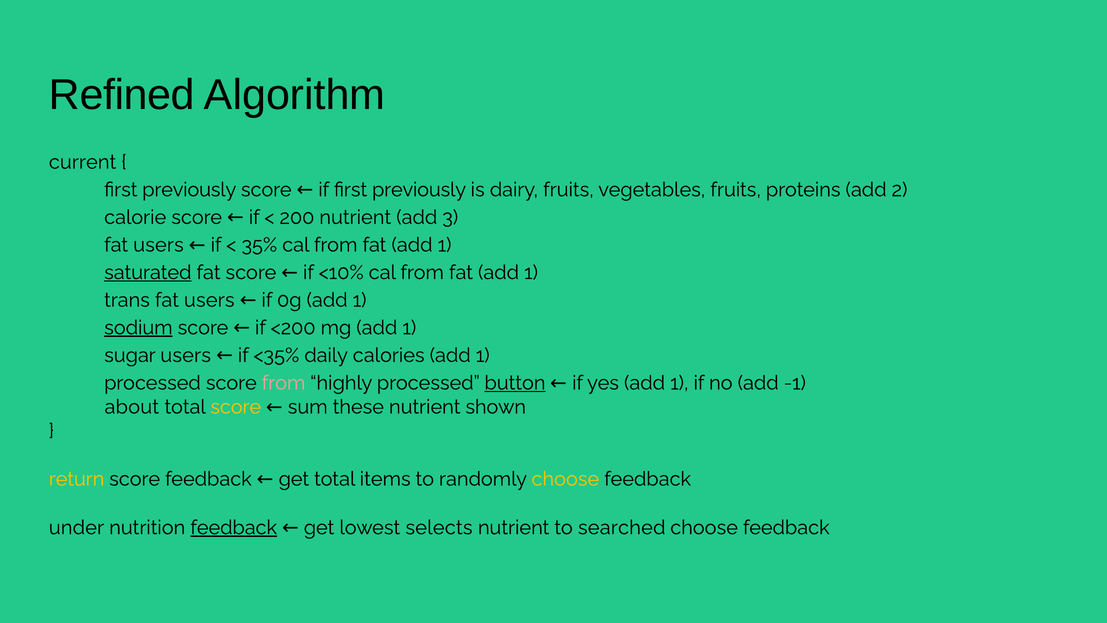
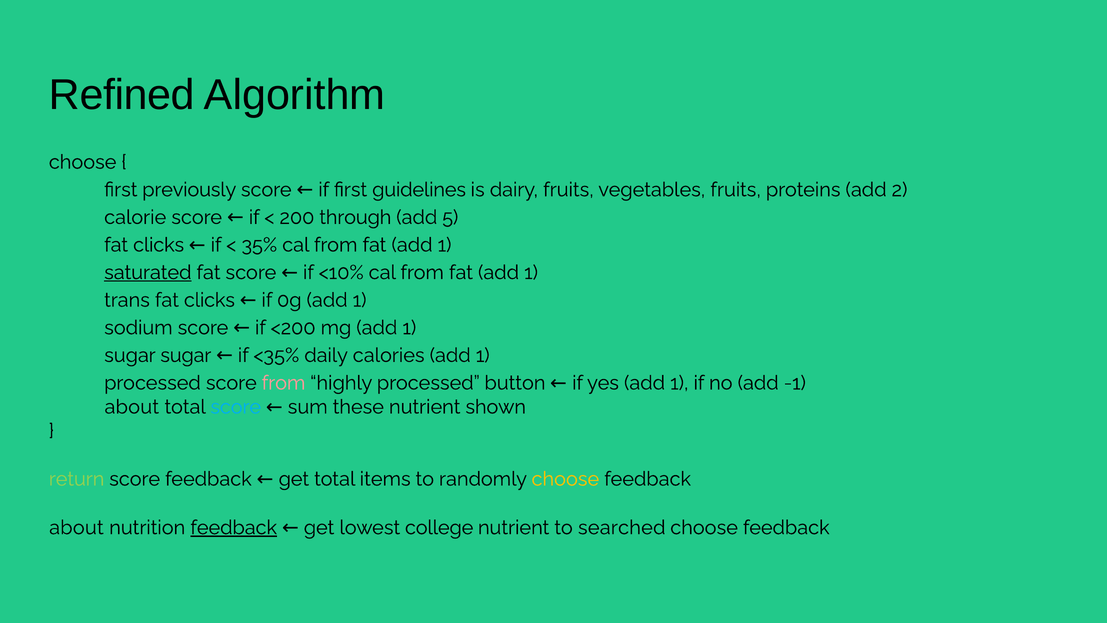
current: current -> choose (83, 162)
if first previously: previously -> guidelines (419, 190)
200 nutrient: nutrient -> through (355, 217)
3: 3 -> 5 (450, 217)
users: users -> clicks (159, 245)
trans fat users: users -> clicks (209, 300)
sodium underline: present -> none (138, 328)
sugar users: users -> sugar (186, 355)
button underline: present -> none (515, 383)
score colour: yellow -> light blue (236, 407)
return colour: yellow -> light green (77, 479)
under: under -> about (76, 527)
selects: selects -> college (439, 527)
